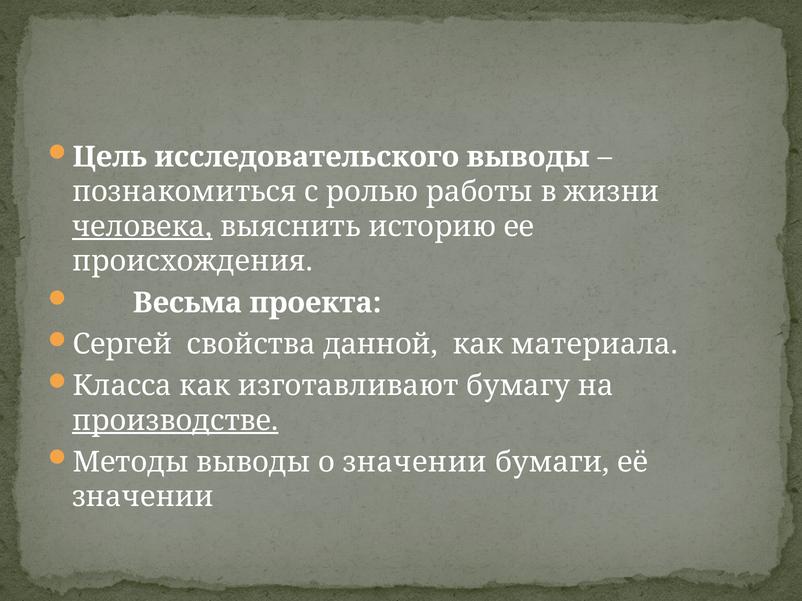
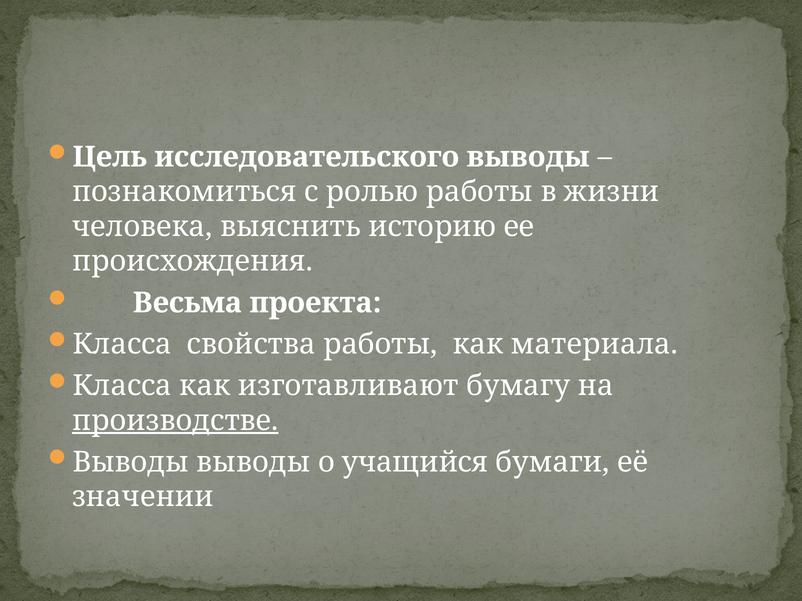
человека underline: present -> none (142, 227)
Сергей: Сергей -> Класса (122, 345)
свойства данной: данной -> работы (380, 345)
Методы: Методы -> Выводы (131, 462)
о значении: значении -> учащийся (415, 462)
